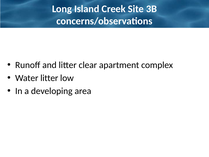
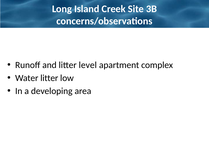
clear: clear -> level (88, 65)
